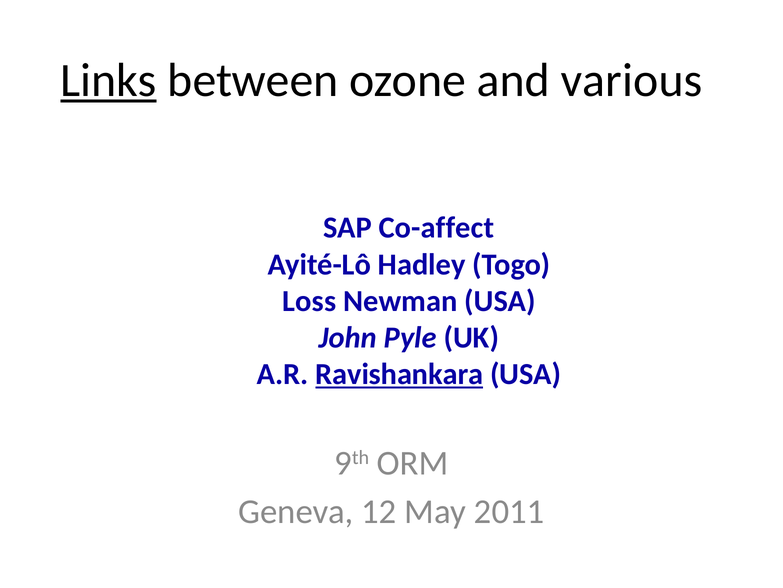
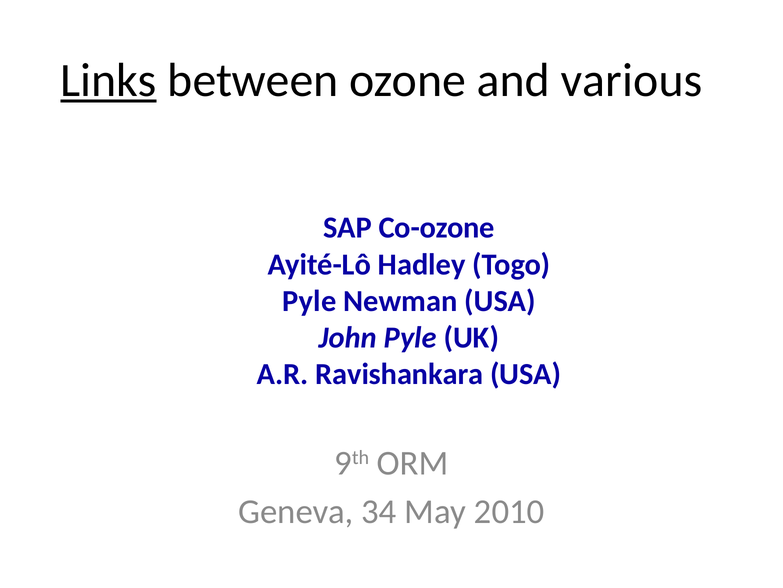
Co-affect: Co-affect -> Co-ozone (437, 228)
Loss: Loss -> Pyle (309, 301)
Ravishankara underline: present -> none (399, 374)
12: 12 -> 34 (379, 511)
2011: 2011 -> 2010 (509, 511)
